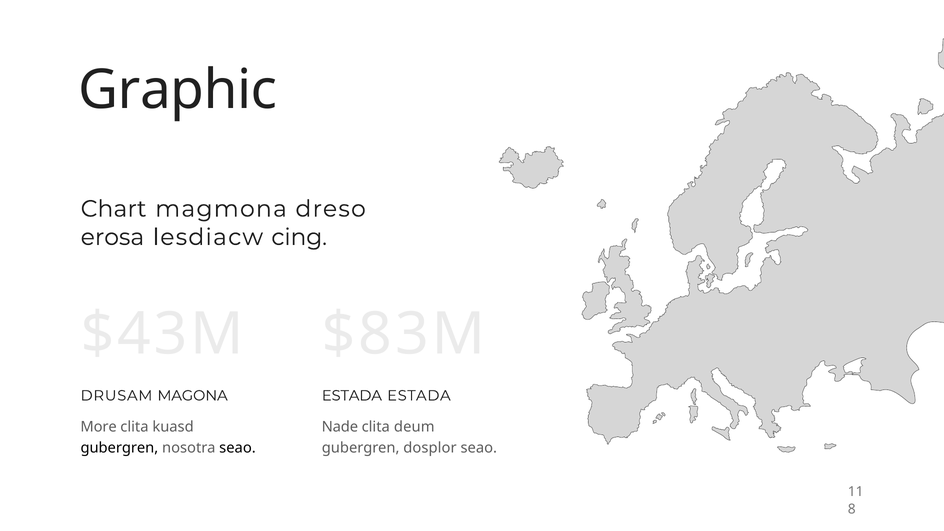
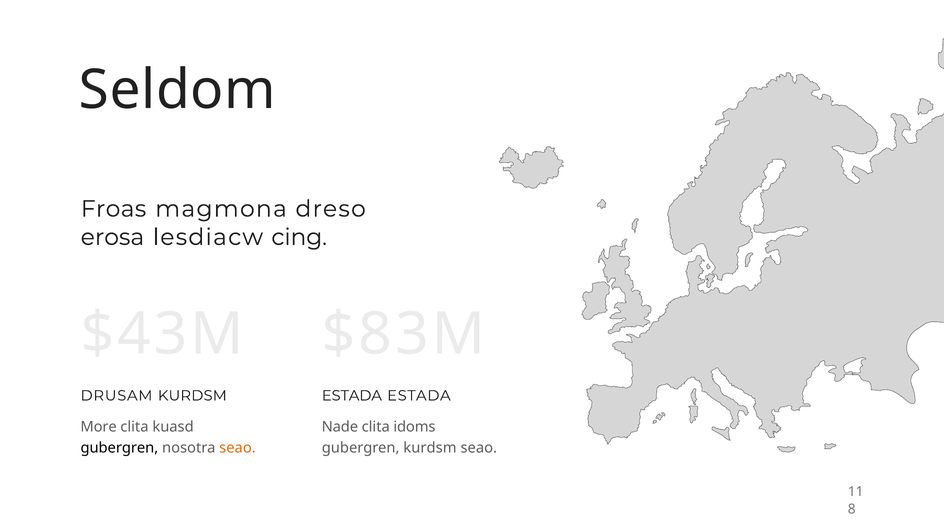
Graphic: Graphic -> Seldom (177, 90)
Chart: Chart -> Froas (114, 209)
DRUSAM MAGONA: MAGONA -> KURDSM (192, 396)
deum: deum -> idoms (414, 427)
seao colour: black -> orange (237, 448)
gubergren dosplor: dosplor -> kurdsm (430, 448)
